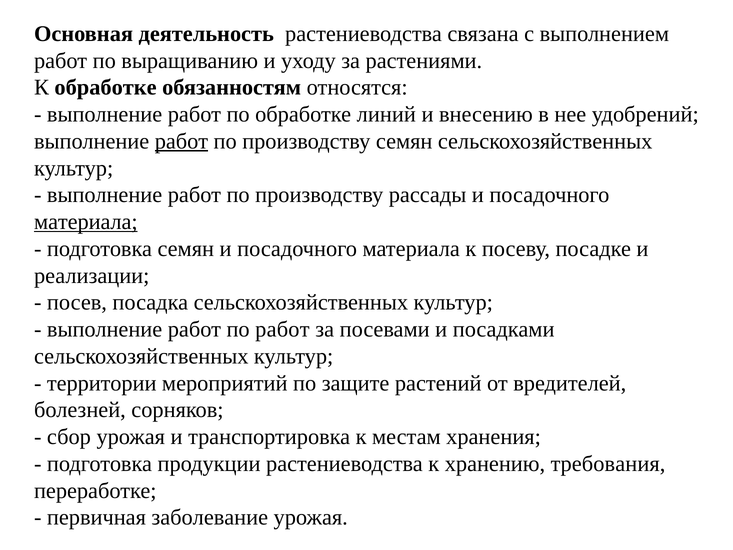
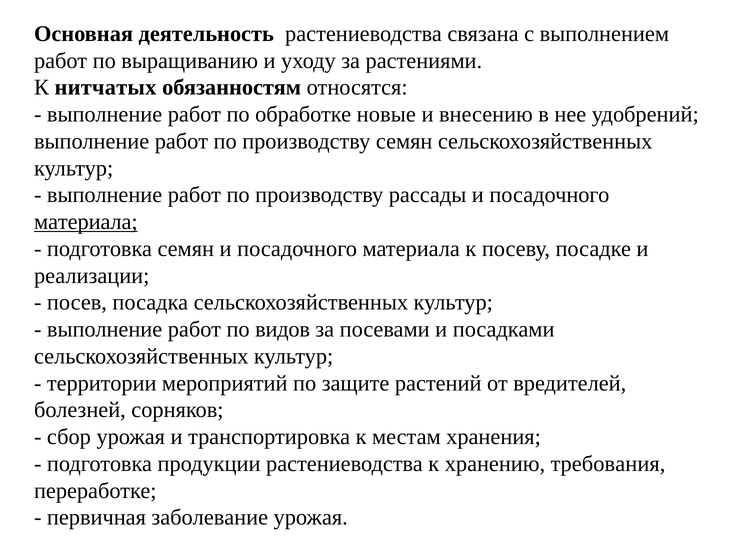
К обработке: обработке -> нитчатых (105, 87)
линий: линий -> новые (386, 114)
работ underline: present -> none (181, 141)
по работ: работ -> видов (283, 329)
